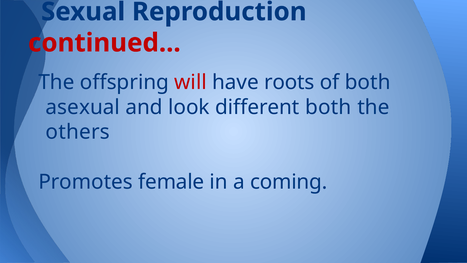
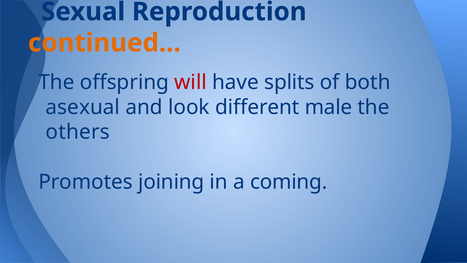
continued colour: red -> orange (104, 43)
roots: roots -> splits (289, 82)
different both: both -> male (328, 107)
female: female -> joining (171, 182)
